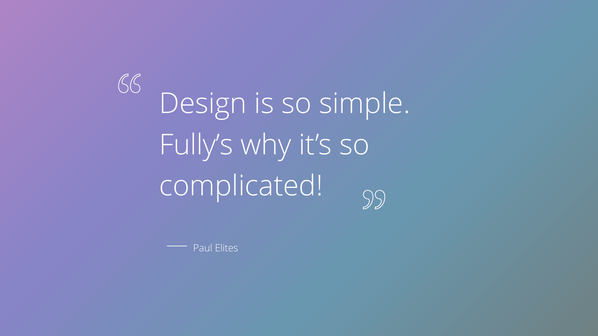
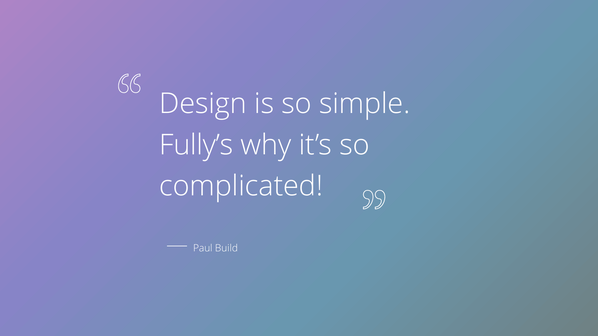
Elites: Elites -> Build (226, 249)
